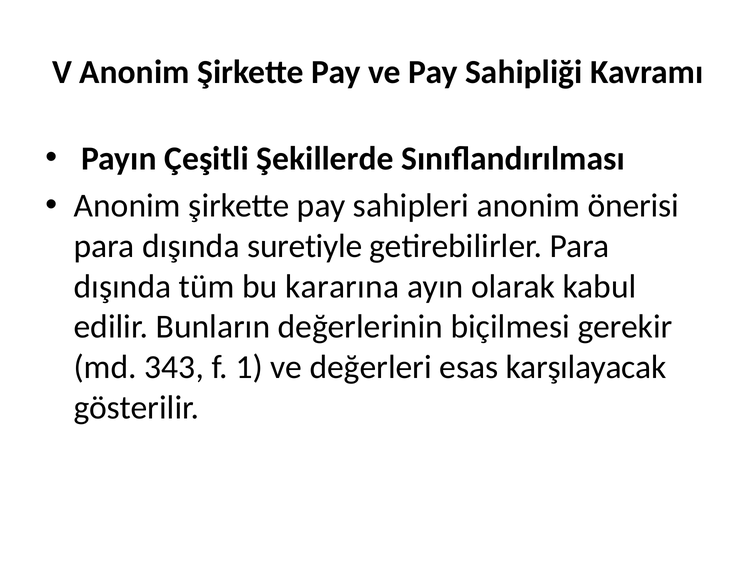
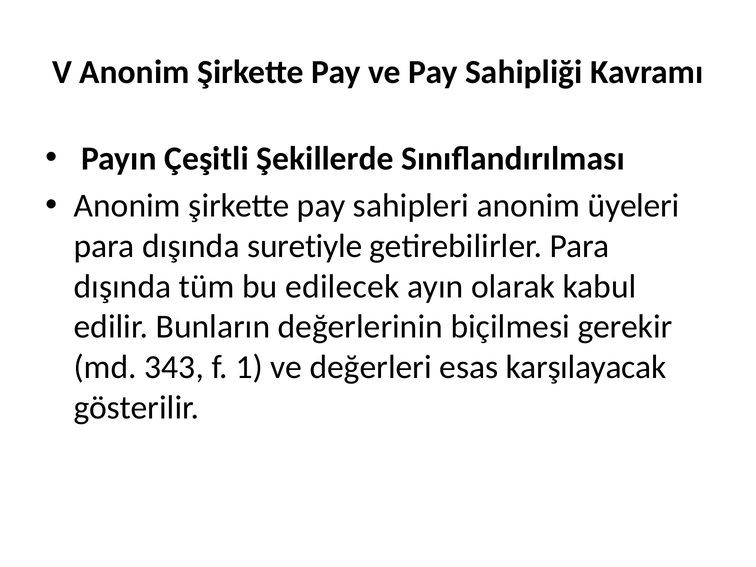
önerisi: önerisi -> üyeleri (634, 206)
kararına: kararına -> edilecek (342, 286)
